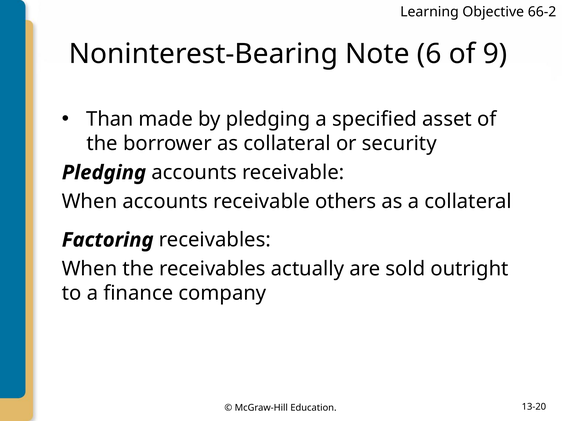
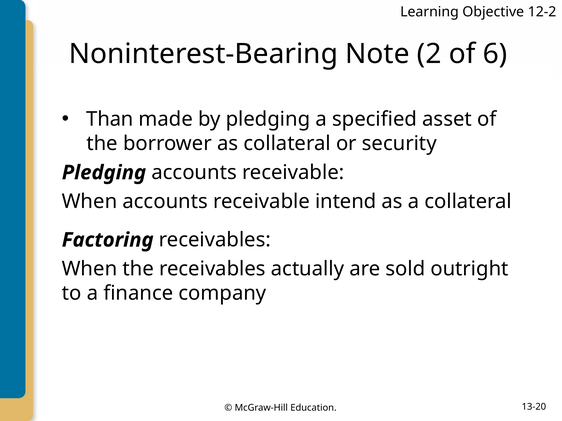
66-2: 66-2 -> 12-2 (542, 12)
6: 6 -> 2 (429, 54)
9: 9 -> 6 (495, 54)
others: others -> intend (346, 202)
